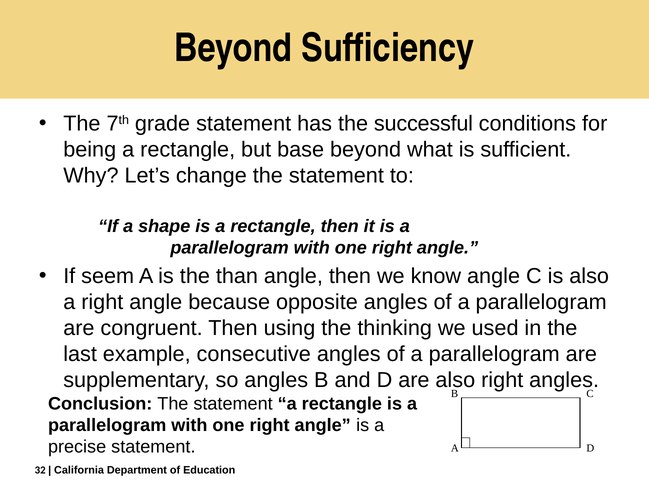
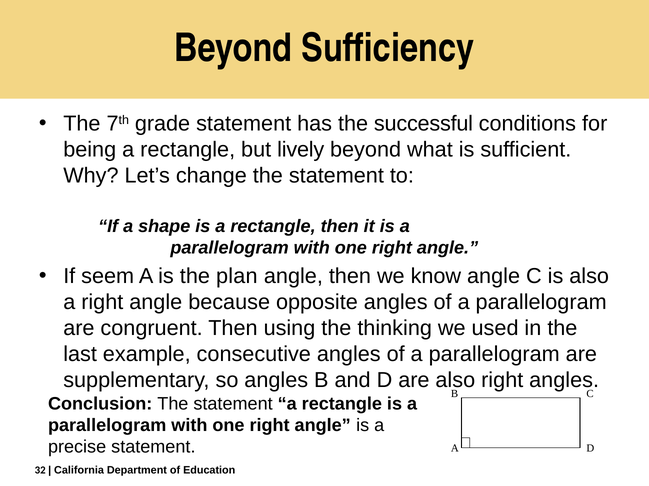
base: base -> lively (301, 150)
than: than -> plan (237, 277)
